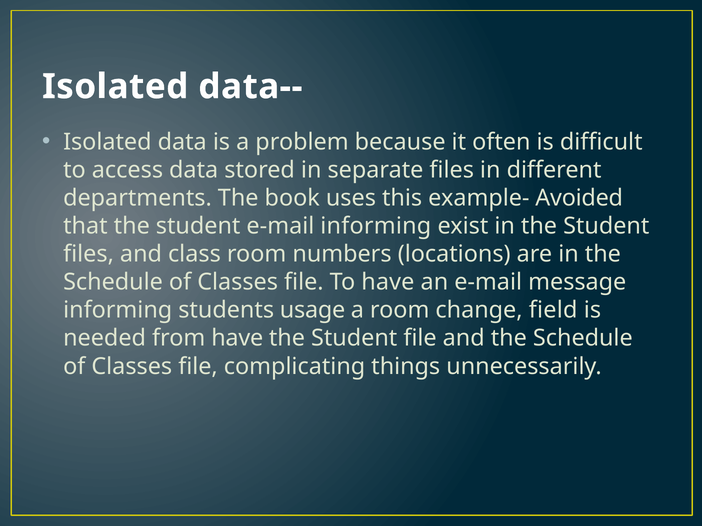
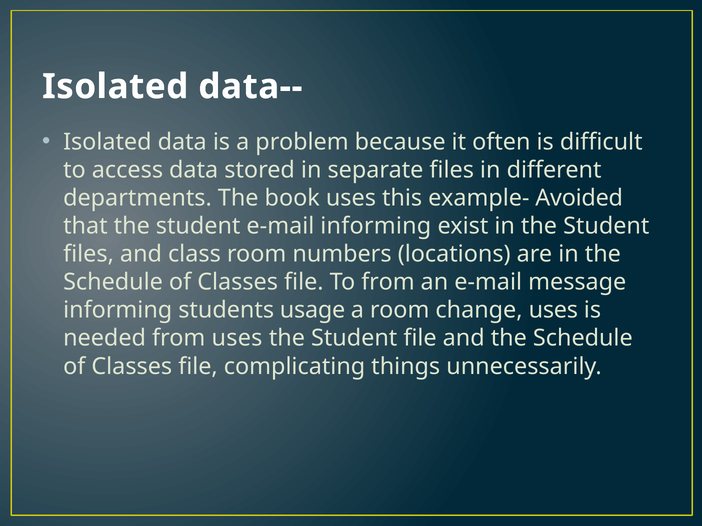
To have: have -> from (388, 282)
change field: field -> uses (553, 311)
from have: have -> uses (237, 339)
